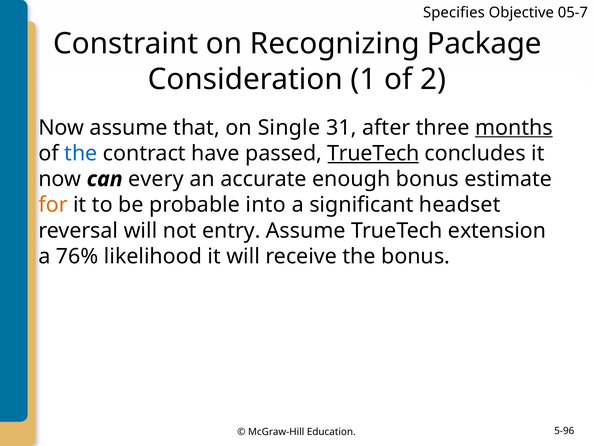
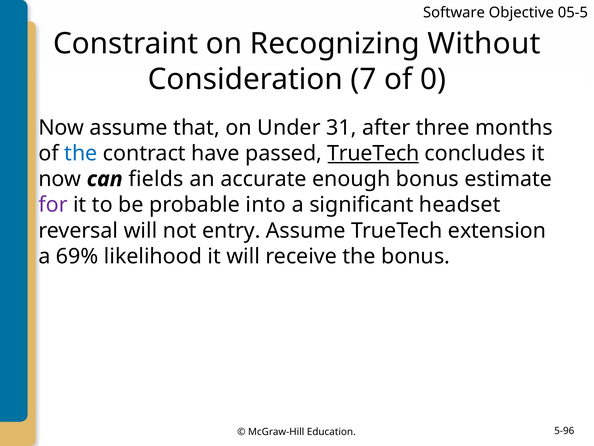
Specifies: Specifies -> Software (454, 13)
05-7: 05-7 -> 05-5 (573, 13)
Package: Package -> Without (484, 44)
1: 1 -> 7 (364, 79)
2: 2 -> 0 (433, 79)
Single: Single -> Under (289, 127)
months underline: present -> none (514, 127)
every: every -> fields (156, 179)
for colour: orange -> purple (53, 205)
76%: 76% -> 69% (77, 256)
